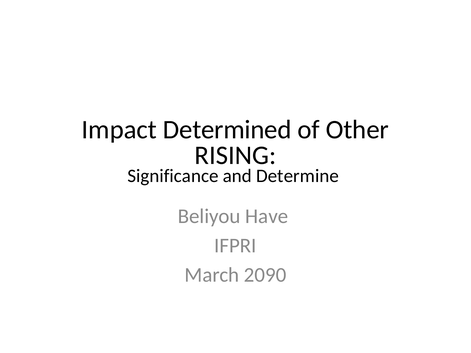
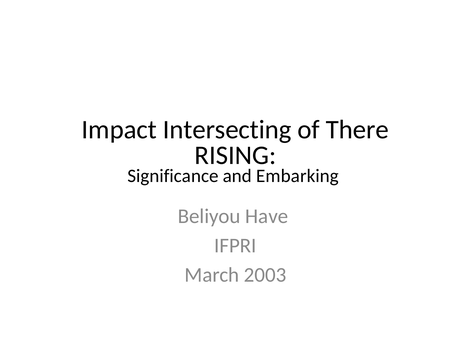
Determined: Determined -> Intersecting (227, 130)
Other: Other -> There (357, 130)
Determine: Determine -> Embarking (298, 176)
2090: 2090 -> 2003 (265, 275)
